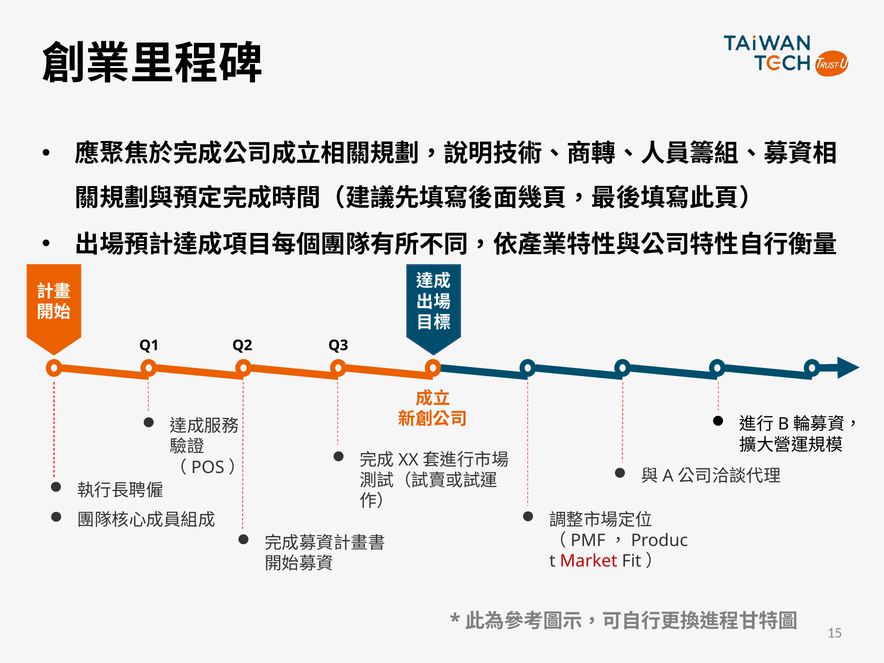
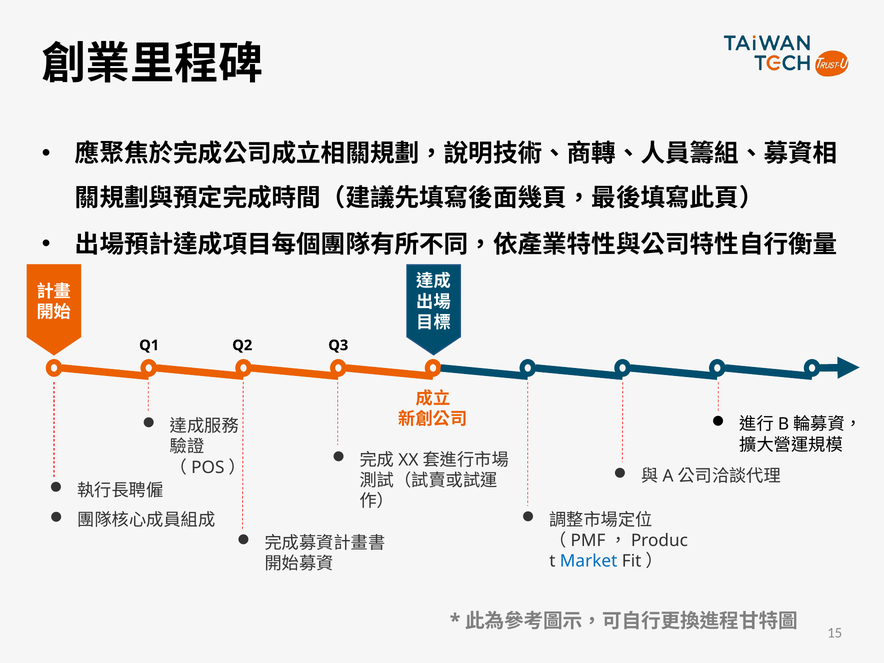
Market colour: red -> blue (589, 561)
